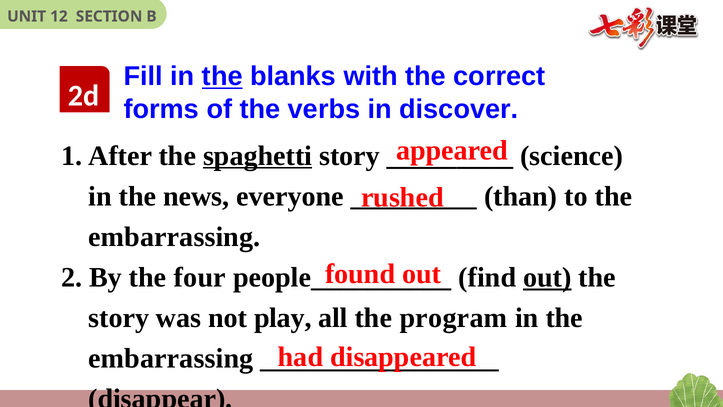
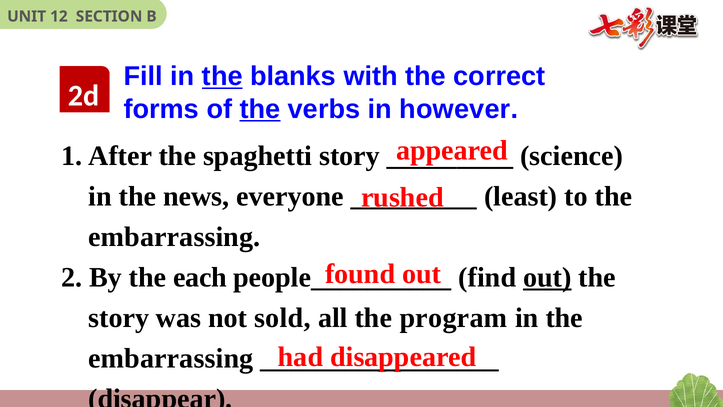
the underline: none -> present (260, 109)
discover: discover -> however (459, 109)
spaghetti underline: present -> none (258, 156)
than: than -> least (521, 196)
four: four -> each (200, 277)
play: play -> sold (283, 318)
